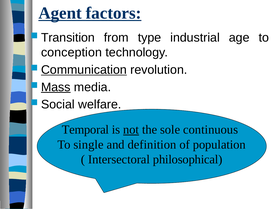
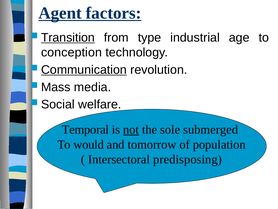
Transition underline: none -> present (68, 37)
Mass underline: present -> none (56, 87)
continuous: continuous -> submerged (211, 129)
single: single -> would (89, 144)
definition: definition -> tomorrow (152, 144)
philosophical: philosophical -> predisposing (188, 159)
